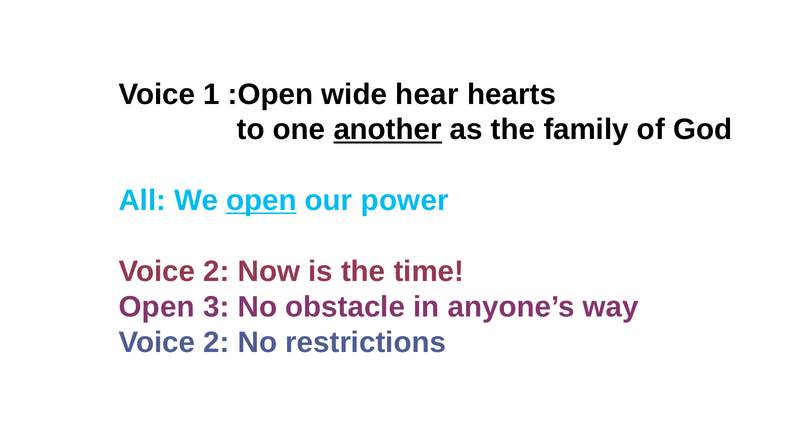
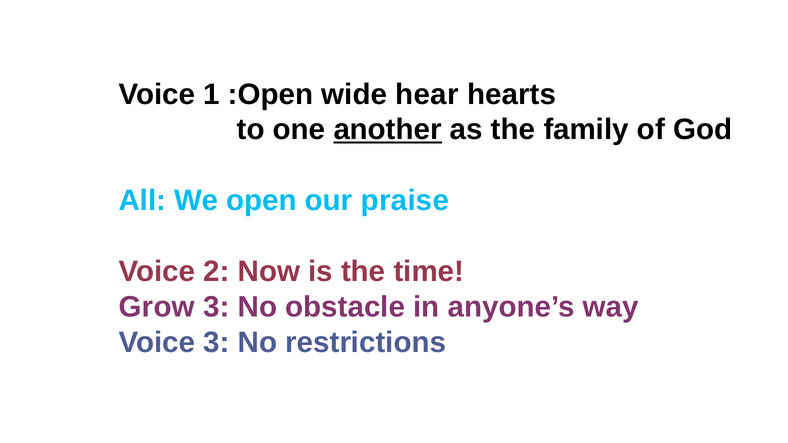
open underline: present -> none (261, 201)
power: power -> praise (405, 201)
Open: Open -> Grow (157, 307)
2: 2 -> 3 (216, 343)
